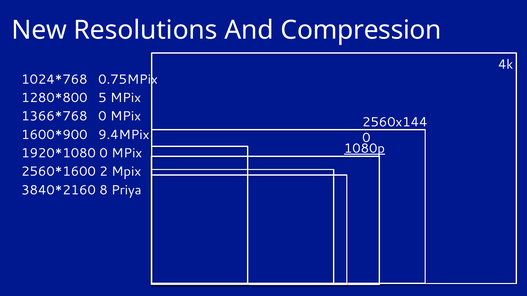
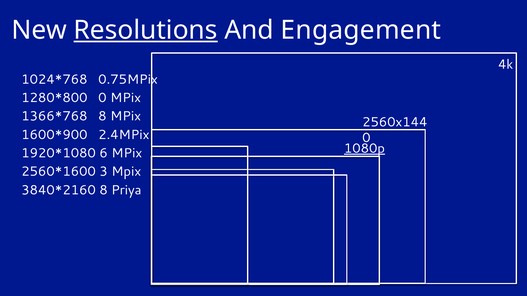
Resolutions underline: none -> present (146, 30)
Compression: Compression -> Engagement (361, 30)
5: 5 -> 0 (102, 98)
0: 0 -> 8 (102, 116)
9.4MPix: 9.4MPix -> 2.4MPix (124, 135)
0: 0 -> 6 (104, 153)
2: 2 -> 3 (104, 172)
